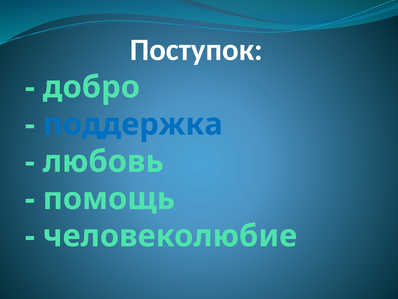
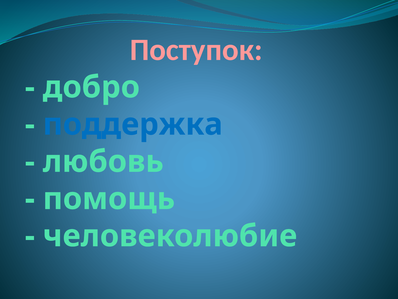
Поступок colour: white -> pink (196, 50)
